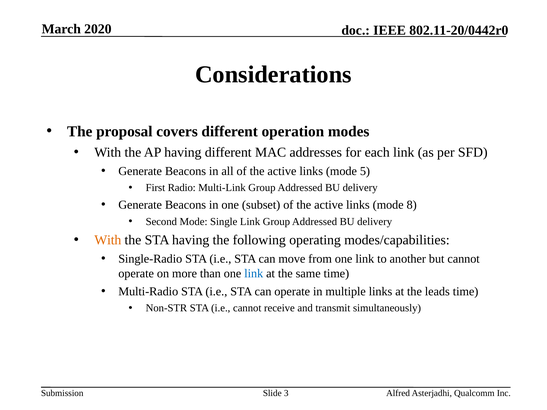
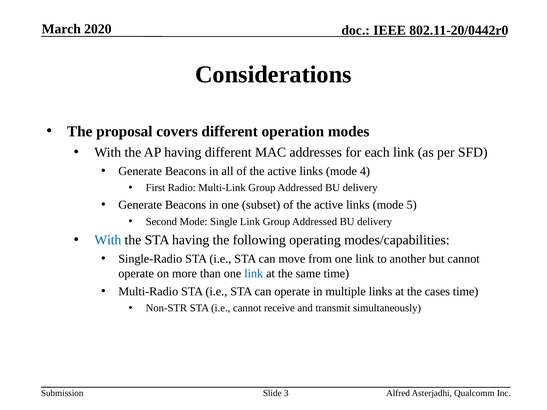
5: 5 -> 4 (365, 171)
8: 8 -> 5 (412, 205)
With colour: orange -> blue (108, 240)
leads: leads -> cases (437, 292)
